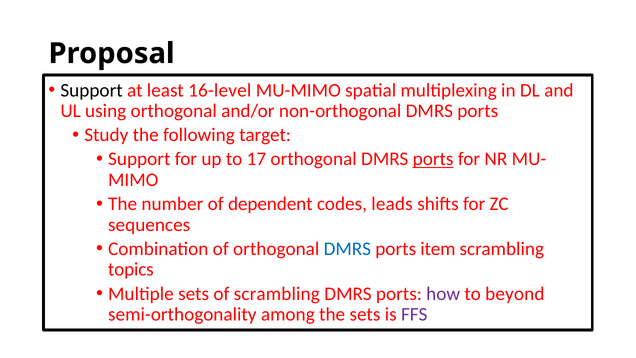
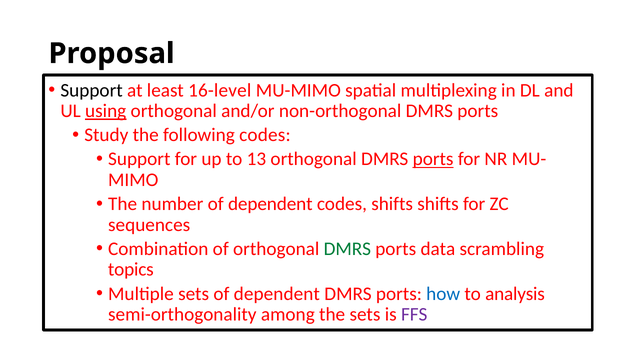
using underline: none -> present (106, 111)
following target: target -> codes (265, 135)
17: 17 -> 13 (256, 159)
codes leads: leads -> shifts (392, 204)
DMRS colour: blue -> green (347, 249)
item: item -> data (438, 249)
sets of scrambling: scrambling -> dependent (277, 293)
how colour: purple -> blue (443, 293)
beyond: beyond -> analysis (515, 293)
